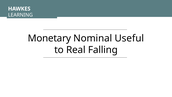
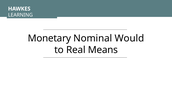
Useful: Useful -> Would (129, 38)
Falling: Falling -> Means (103, 50)
